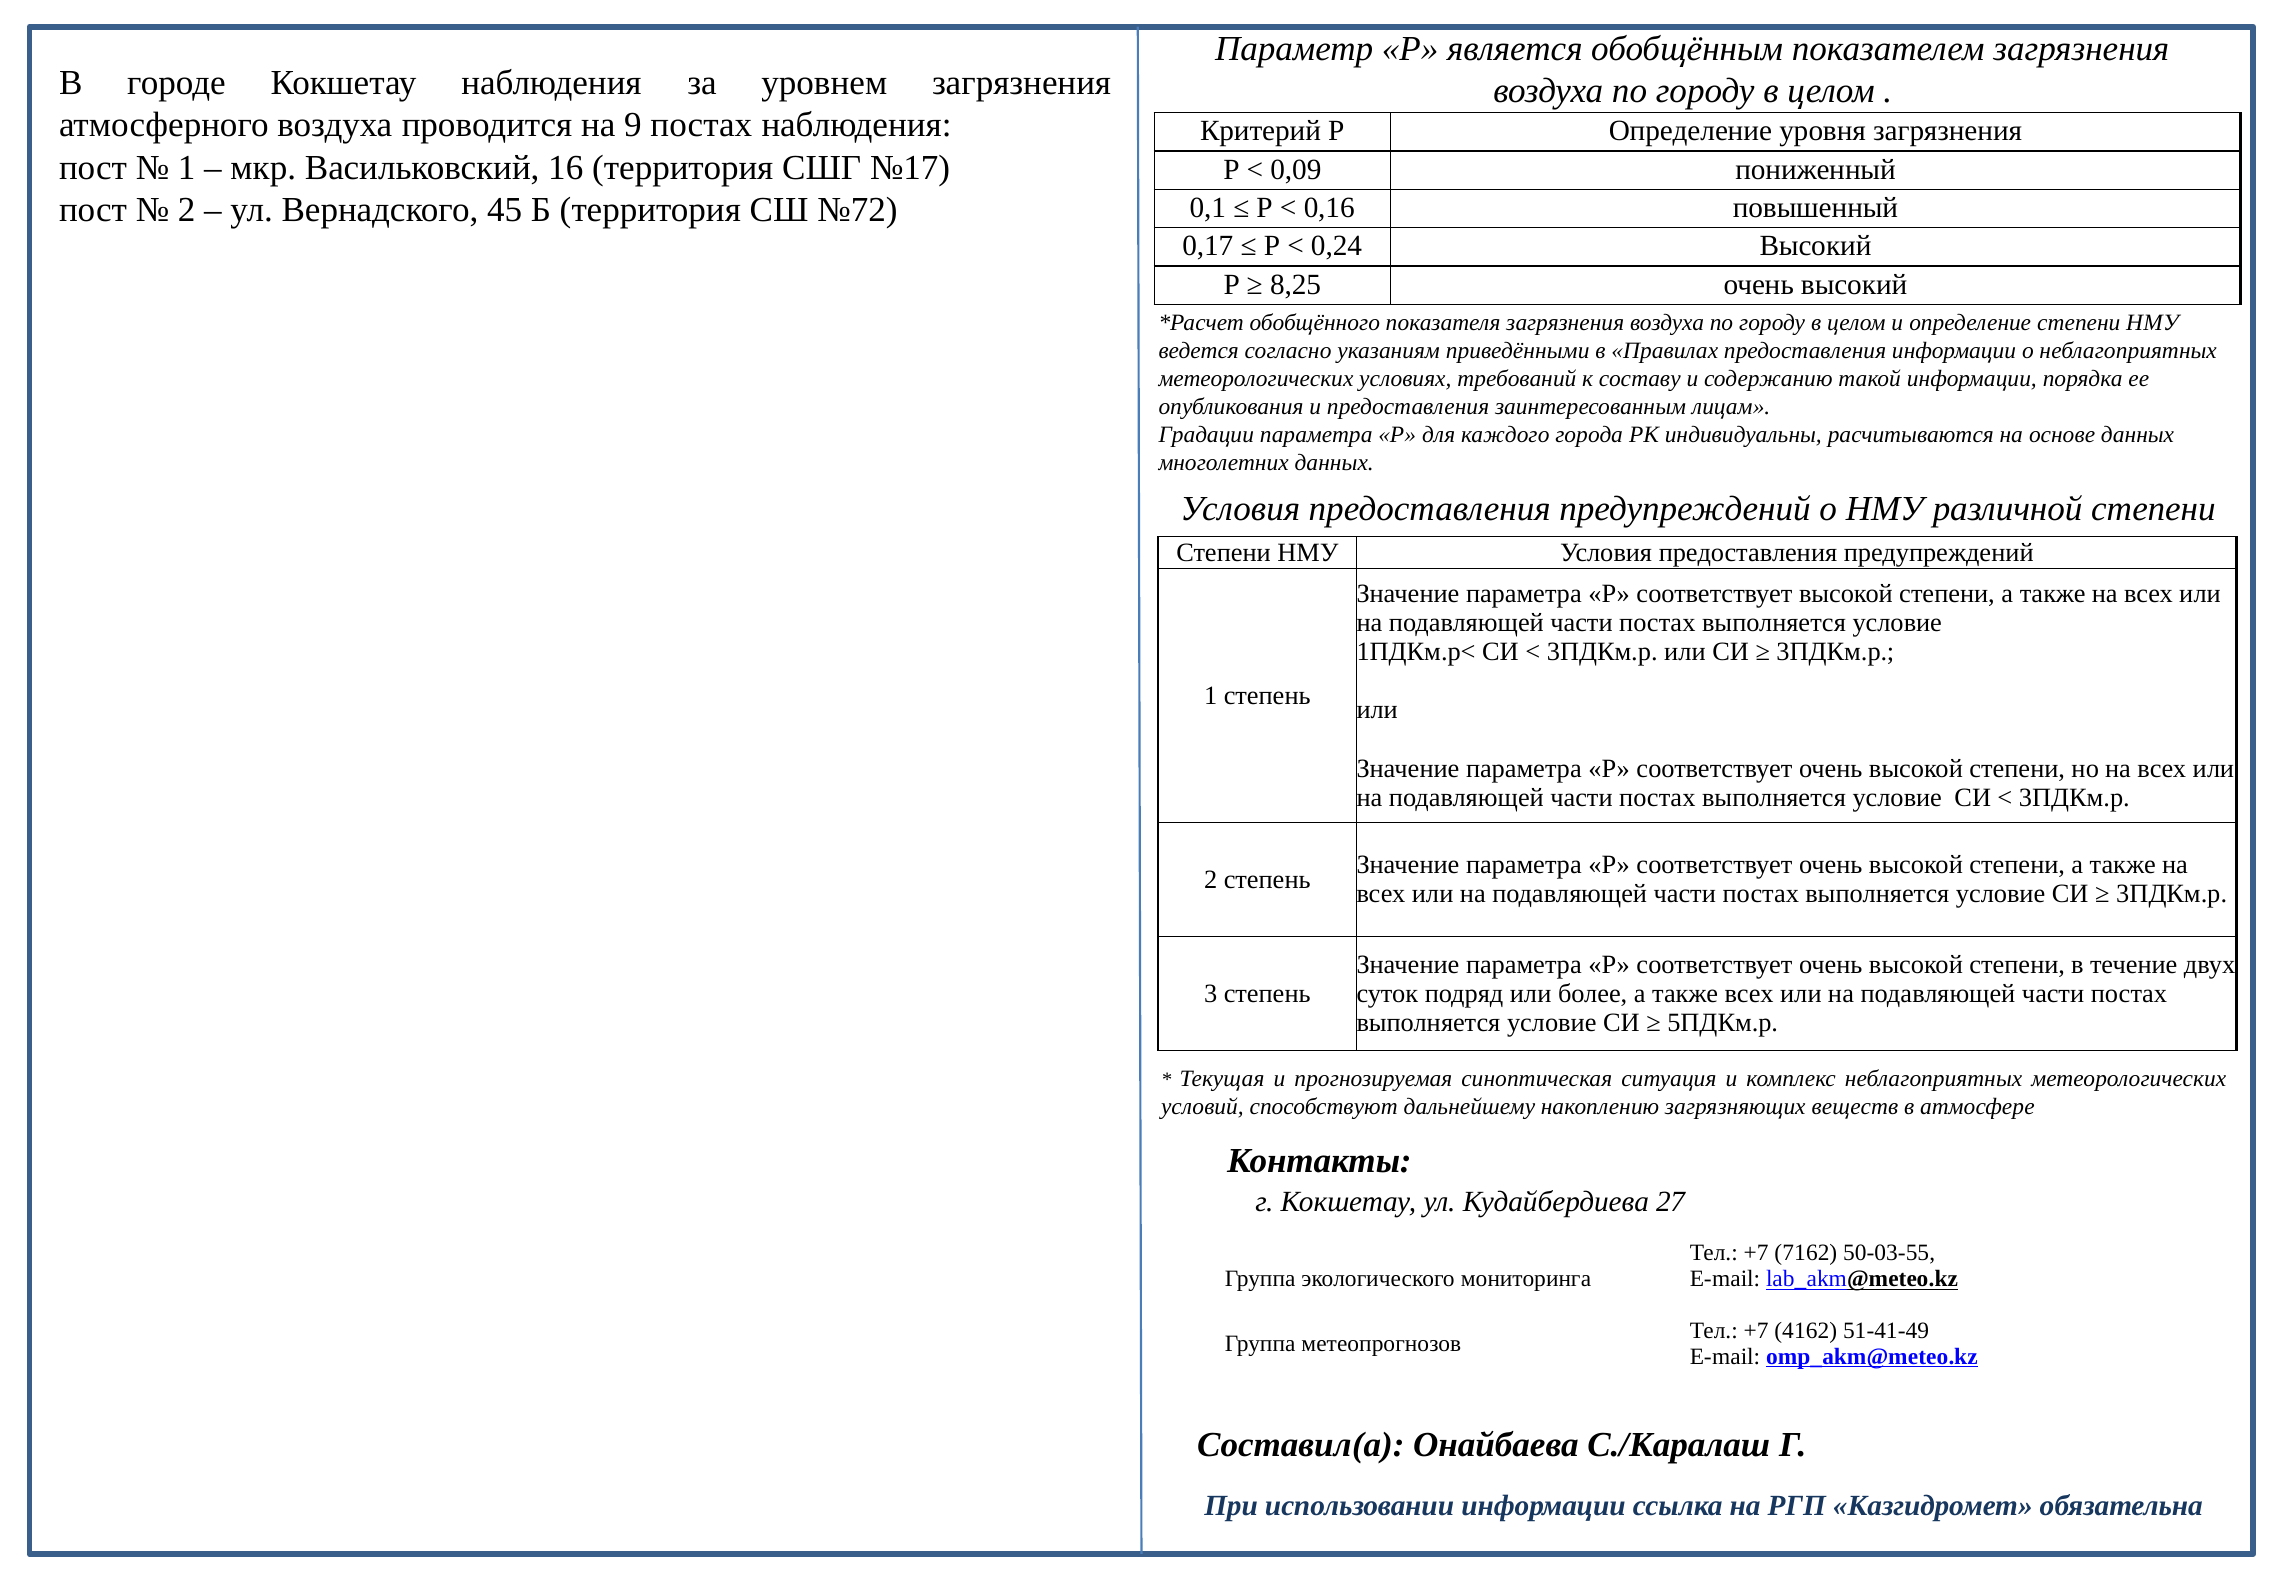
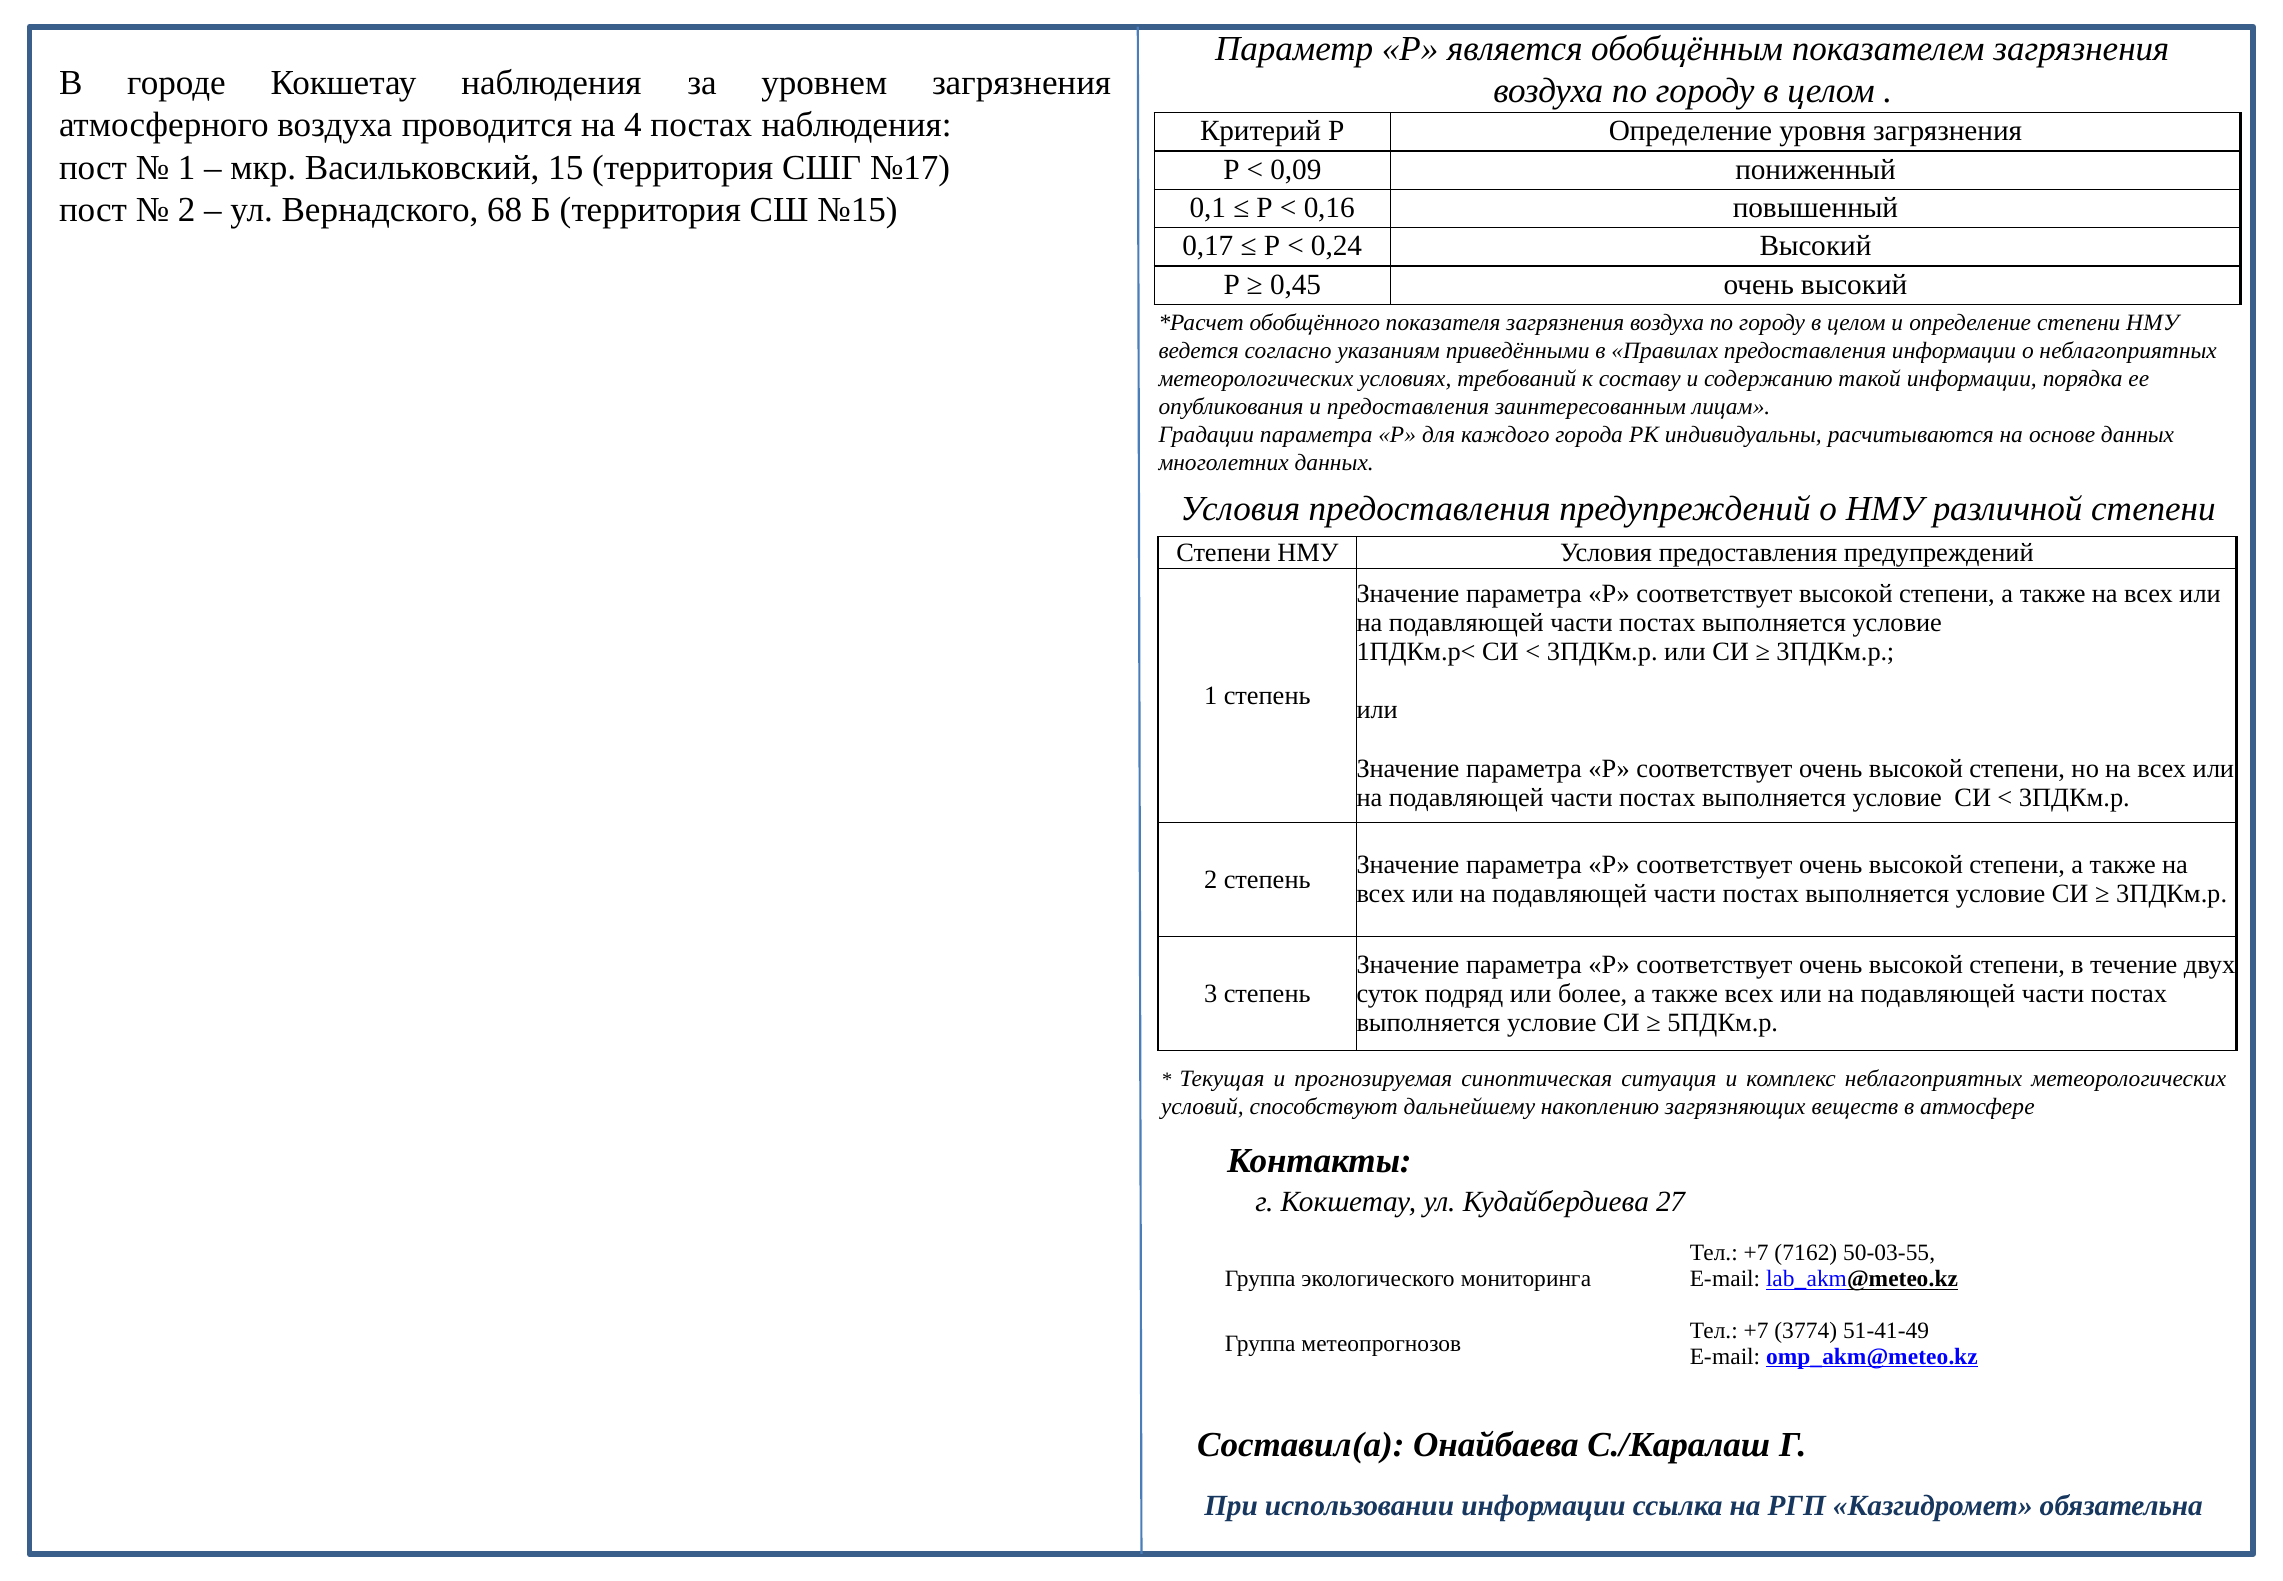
9: 9 -> 4 (633, 125)
16: 16 -> 15 (566, 167)
45: 45 -> 68 (505, 210)
№72: №72 -> №15 (857, 210)
8,25: 8,25 -> 0,45 (1296, 285)
4162: 4162 -> 3774 (1806, 1330)
